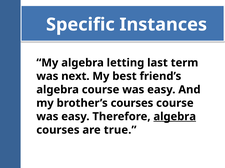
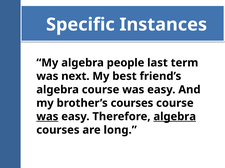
letting: letting -> people (126, 63)
was underline: none -> present (47, 117)
true: true -> long (120, 131)
